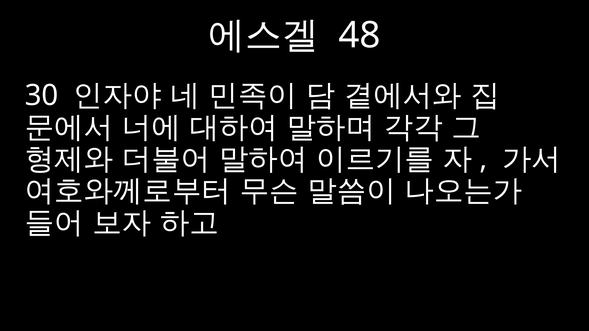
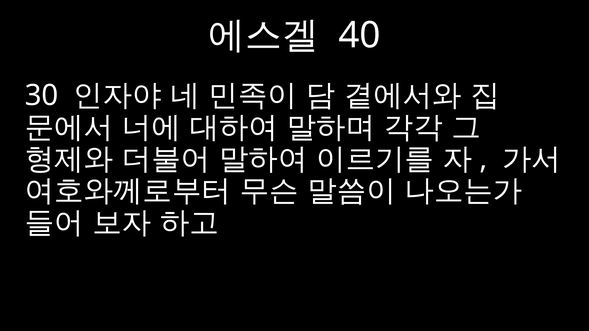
48: 48 -> 40 (360, 35)
